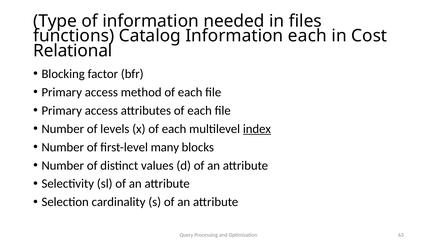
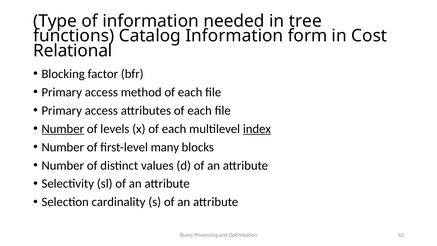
files: files -> tree (305, 21)
Information each: each -> form (308, 36)
Number underline: none -> present (63, 129)
